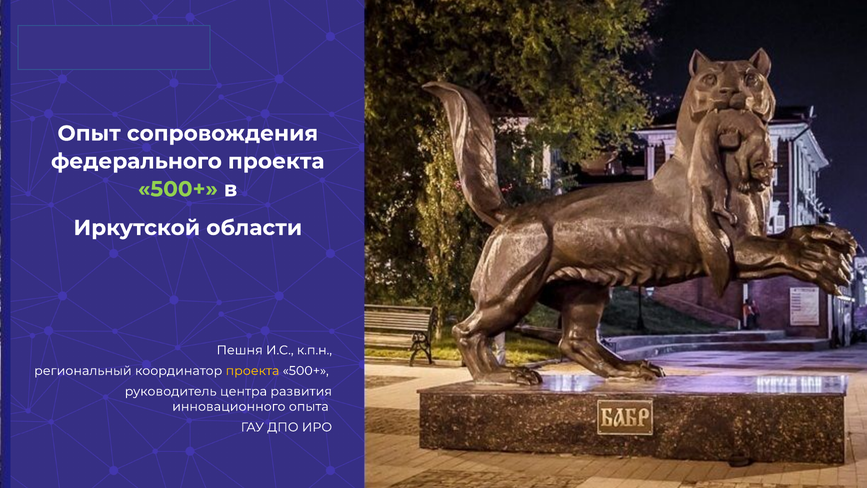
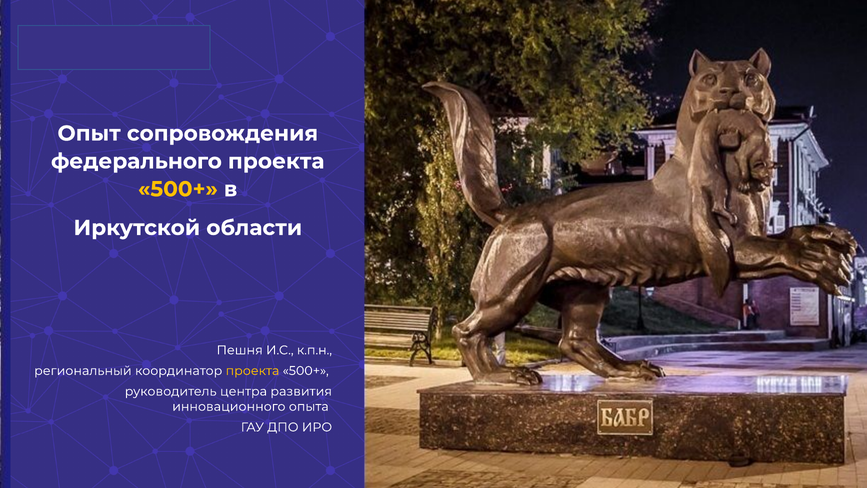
500+ colour: light green -> yellow (178, 189)
